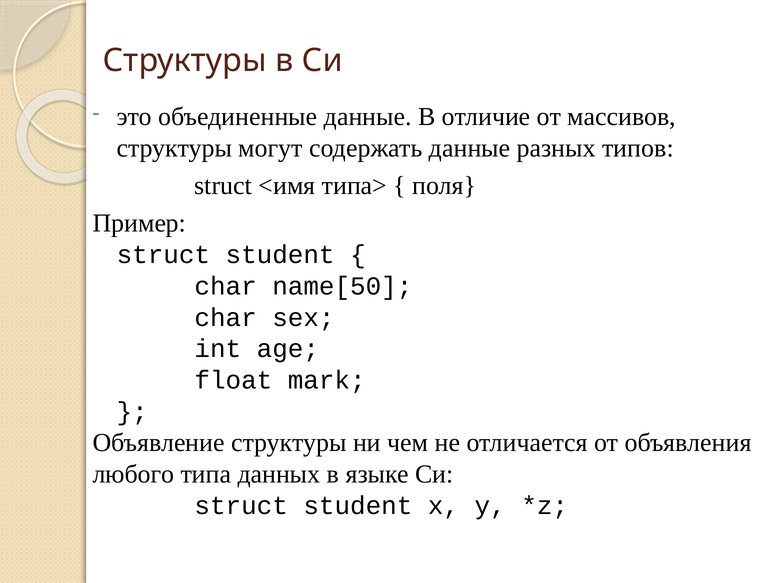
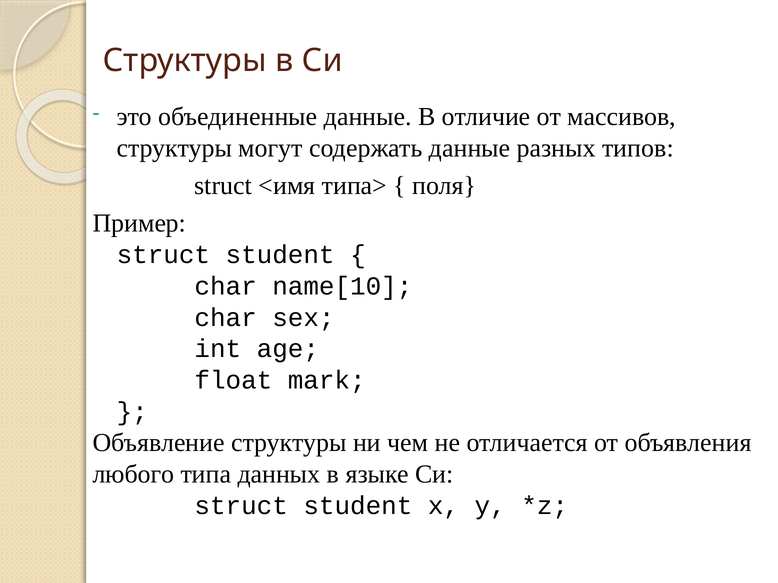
name[50: name[50 -> name[10 (342, 286)
